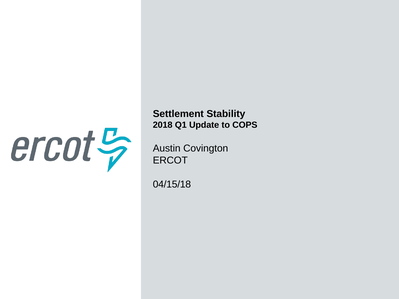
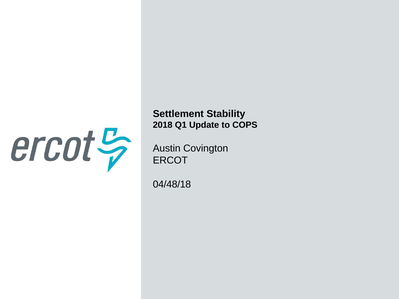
04/15/18: 04/15/18 -> 04/48/18 (172, 184)
